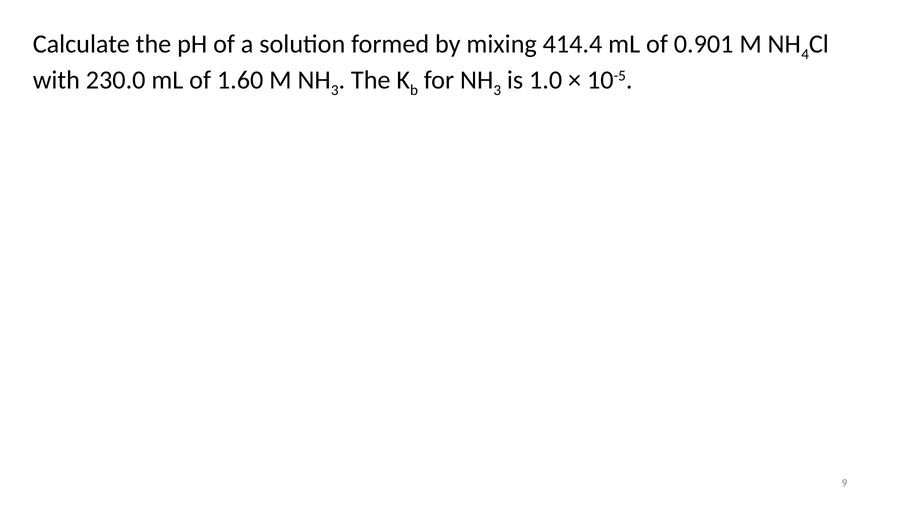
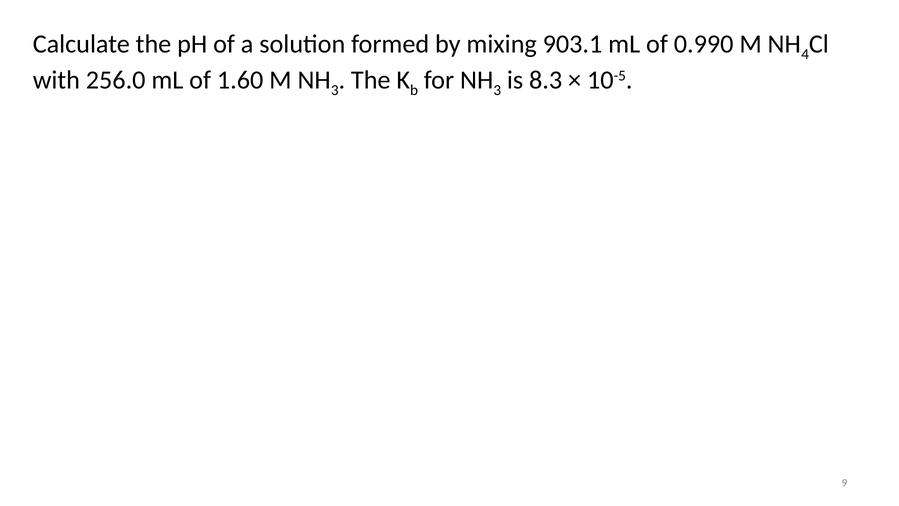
414.4: 414.4 -> 903.1 (572, 44)
0.901: 0.901 -> 0.990 (704, 44)
230.0: 230.0 -> 256.0 (116, 80)
1.0: 1.0 -> 8.3 (546, 80)
